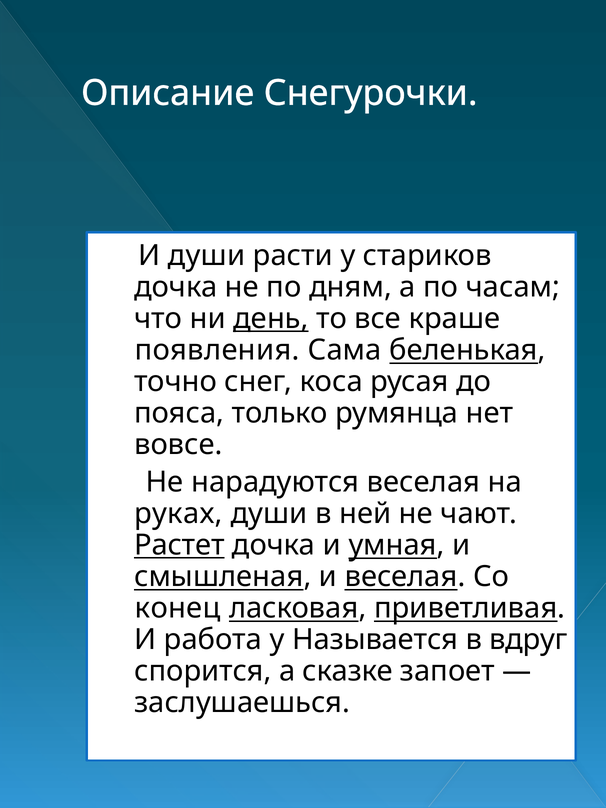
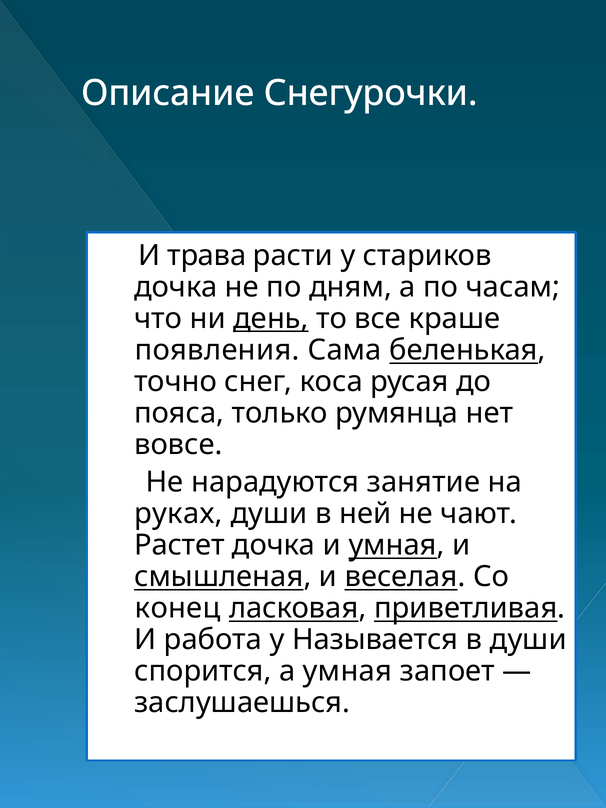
И души: души -> трава (207, 256)
нарадуются веселая: веселая -> занятие (423, 482)
Растет underline: present -> none (179, 545)
в вдруг: вдруг -> души (528, 640)
а сказке: сказке -> умная (347, 671)
